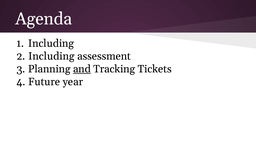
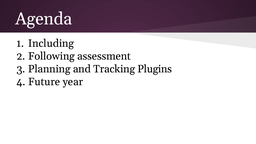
Including: Including -> Following (51, 56)
and underline: present -> none (82, 69)
Tickets: Tickets -> Plugins (155, 69)
